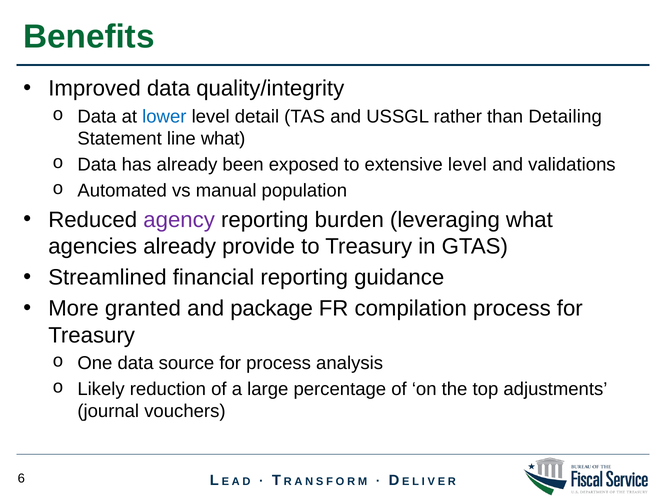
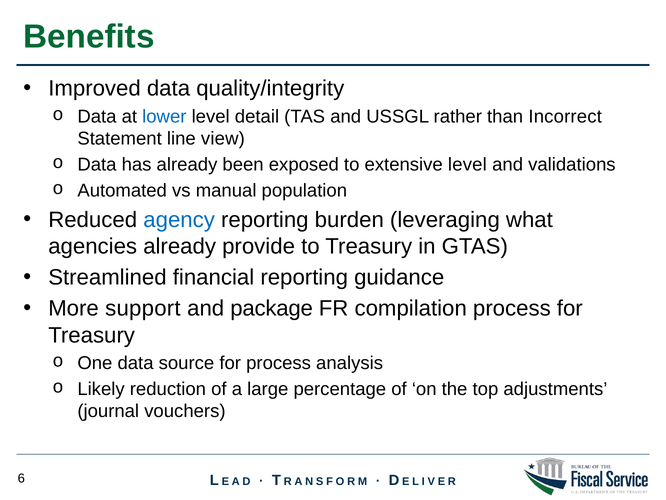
Detailing: Detailing -> Incorrect (565, 116)
line what: what -> view (223, 139)
agency colour: purple -> blue (179, 220)
granted: granted -> support (143, 308)
